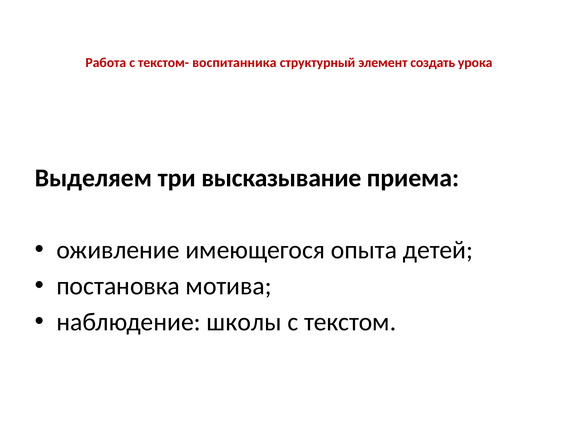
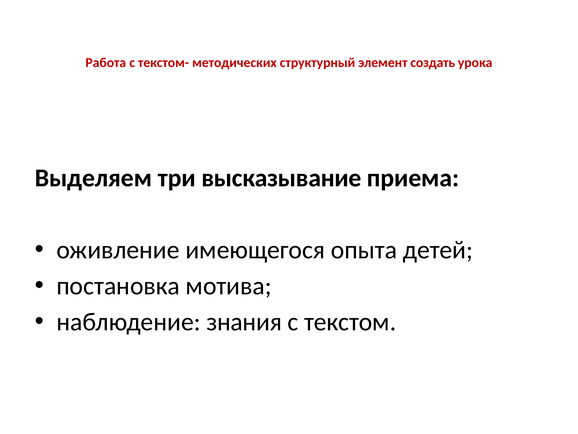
воспитанника: воспитанника -> методических (234, 63)
школы: школы -> знания (244, 322)
